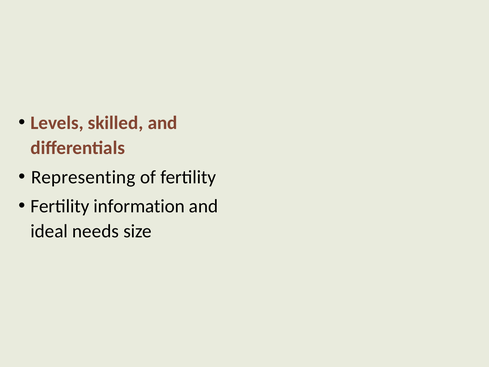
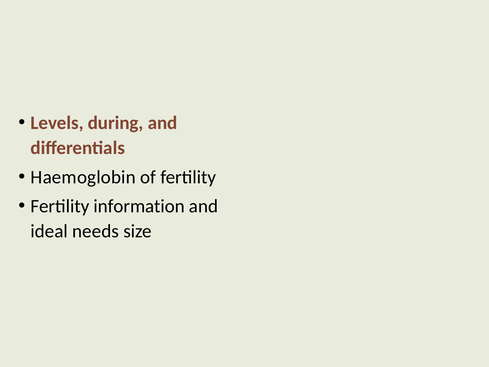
skilled: skilled -> during (116, 123)
Representing: Representing -> Haemoglobin (83, 177)
